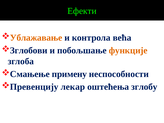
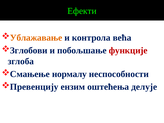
функције colour: orange -> red (128, 50)
примену: примену -> нормалу (69, 74)
лекар: лекар -> ензим (73, 87)
зглобу: зглобу -> делује (144, 87)
